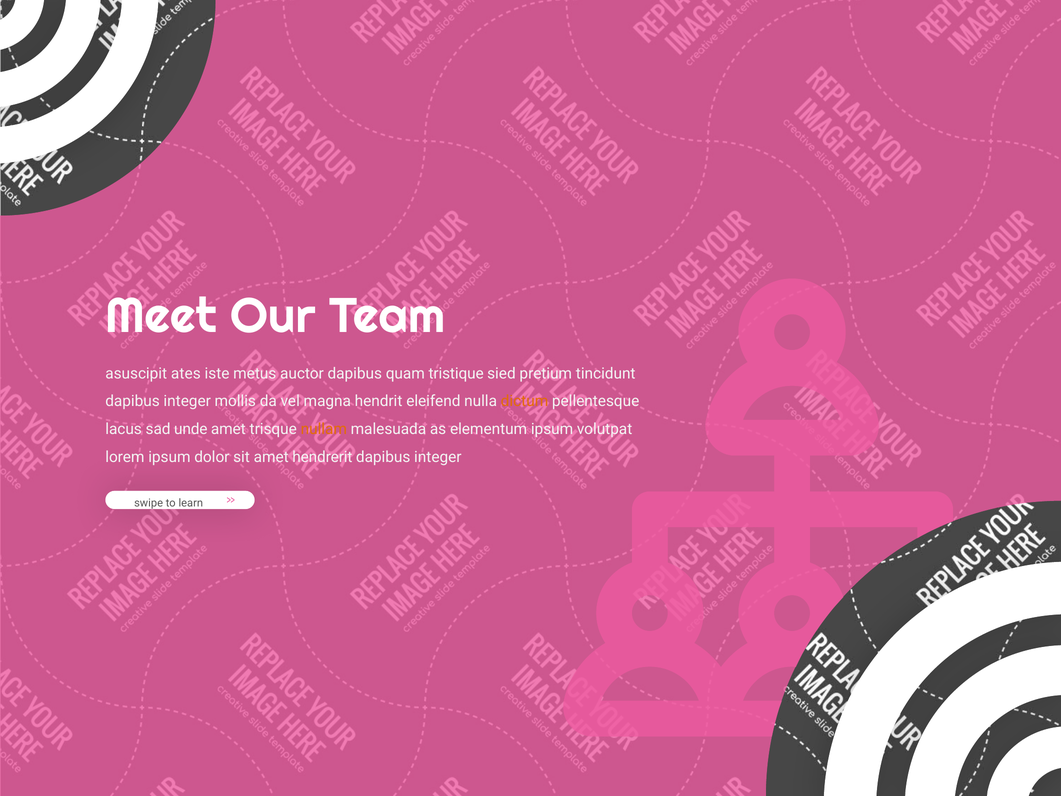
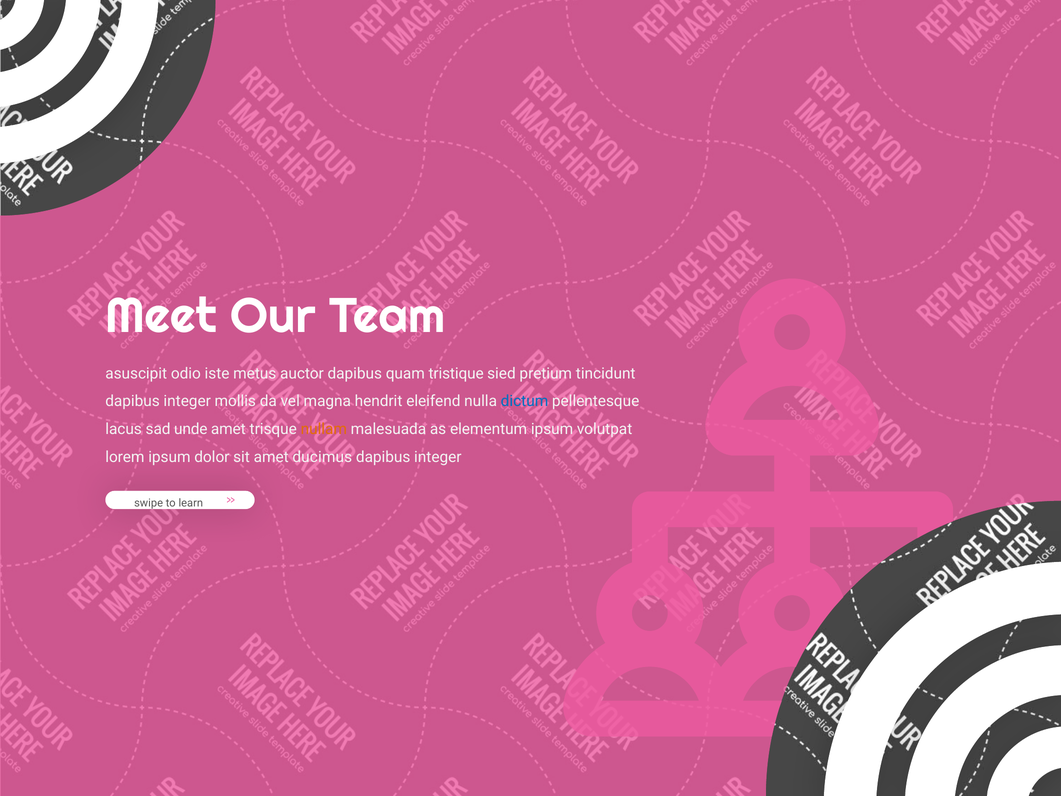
ates: ates -> odio (186, 373)
dictum colour: orange -> blue (525, 401)
hendrerit: hendrerit -> ducimus (322, 457)
